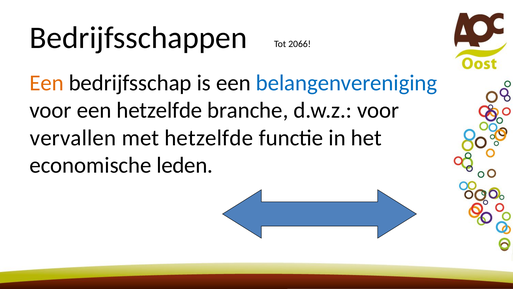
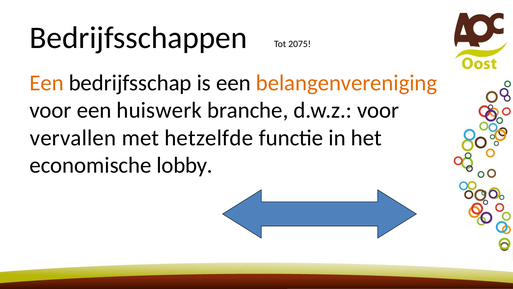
2066: 2066 -> 2075 (300, 44)
belangenvereniging colour: blue -> orange (347, 83)
een hetzelfde: hetzelfde -> huiswerk (159, 110)
leden: leden -> lobby (185, 165)
